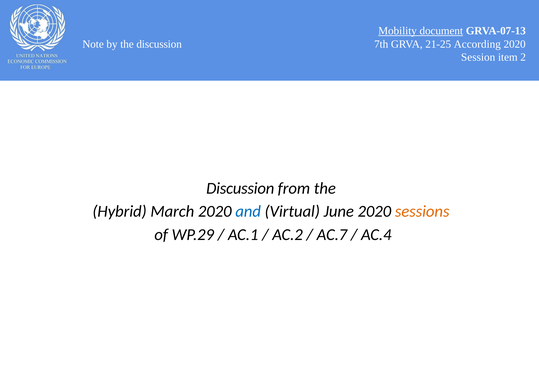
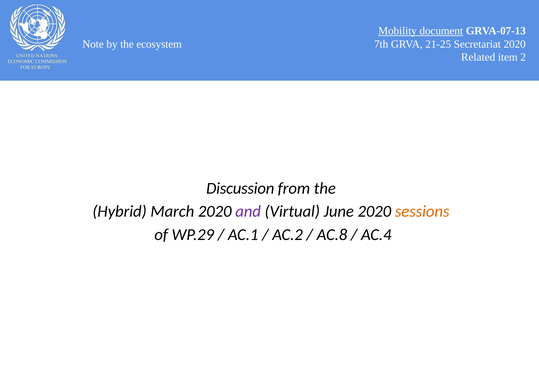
According: According -> Secretariat (477, 44)
the discussion: discussion -> ecosystem (159, 44)
Session: Session -> Related (478, 57)
and colour: blue -> purple (248, 212)
AC.7: AC.7 -> AC.8 (332, 235)
